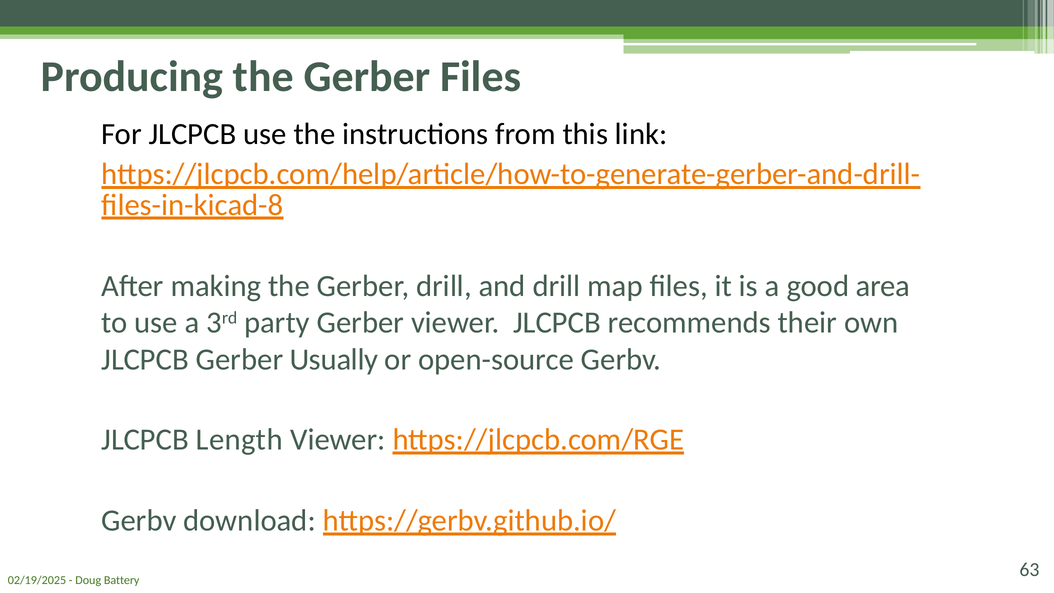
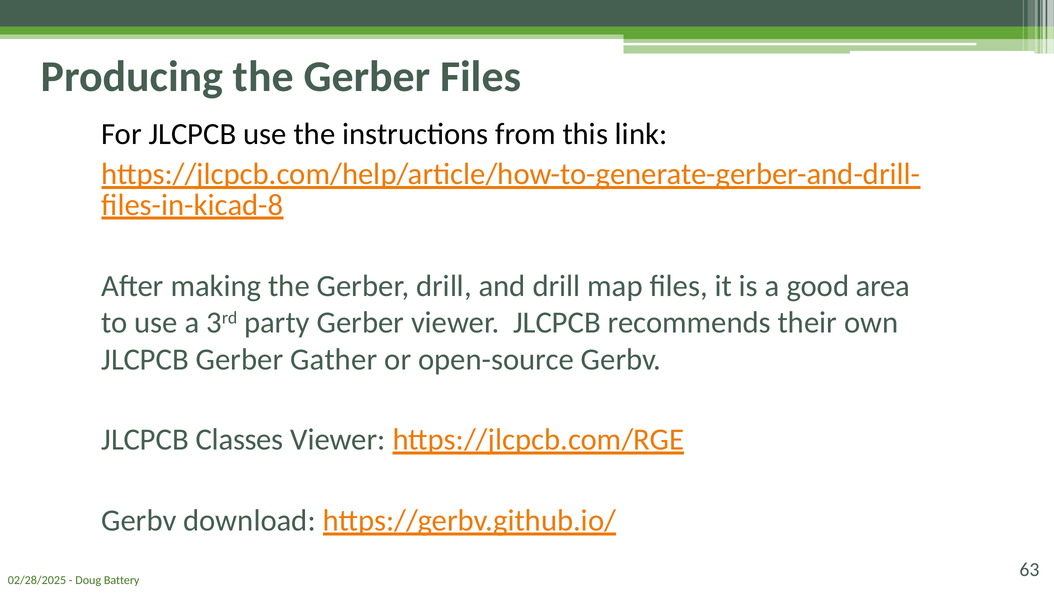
Usually: Usually -> Gather (334, 359)
Length: Length -> Classes (240, 440)
02/19/2025: 02/19/2025 -> 02/28/2025 (37, 580)
